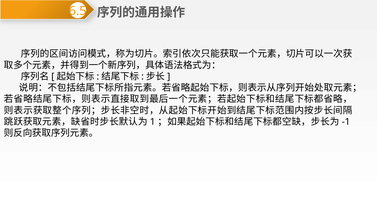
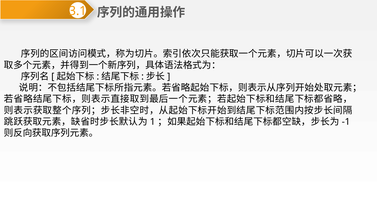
6.5: 6.5 -> 3.1 (78, 11)
